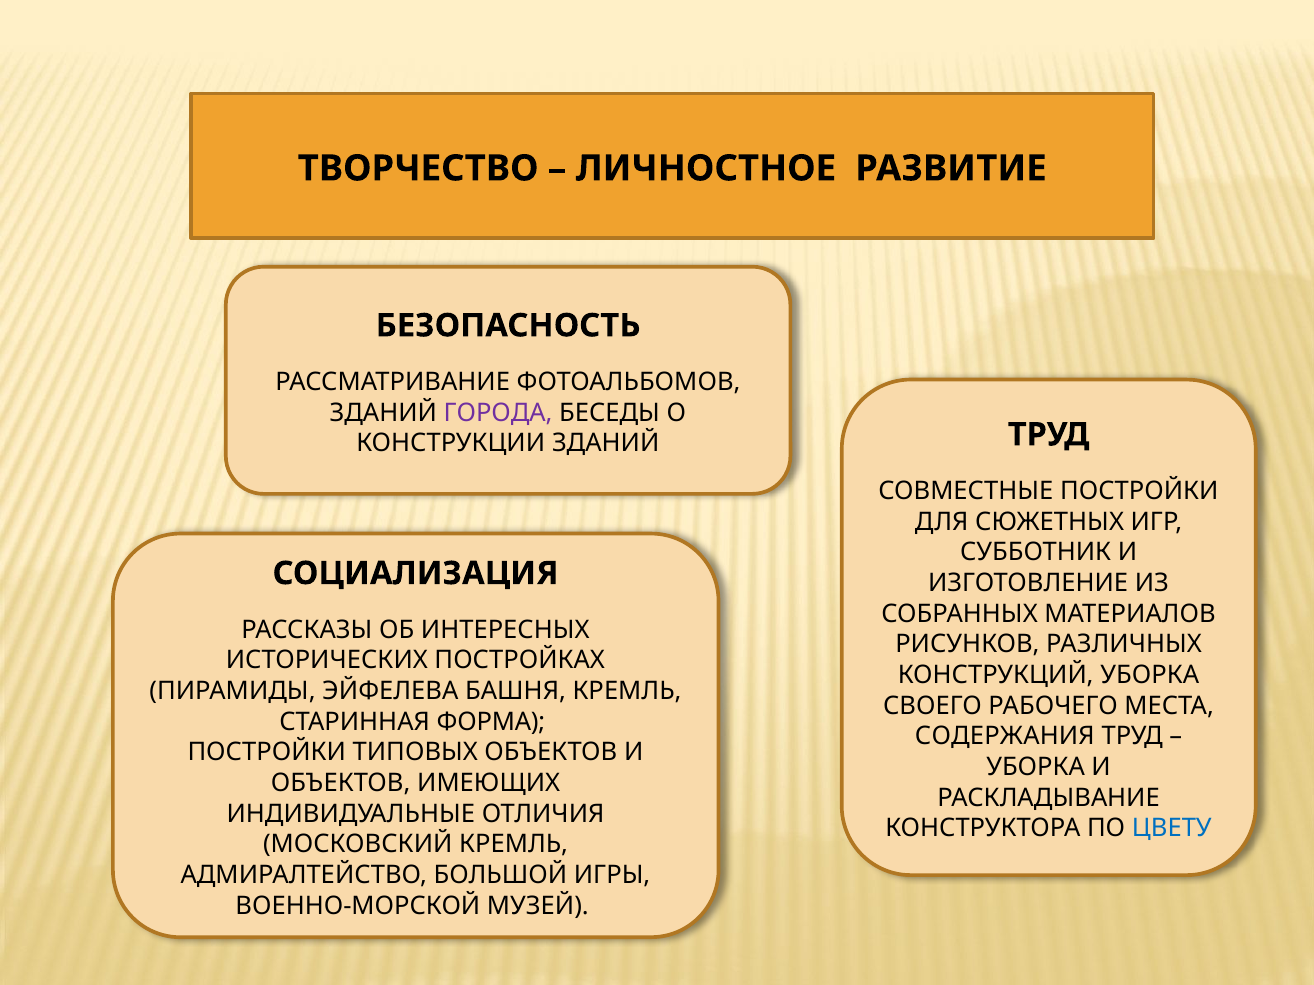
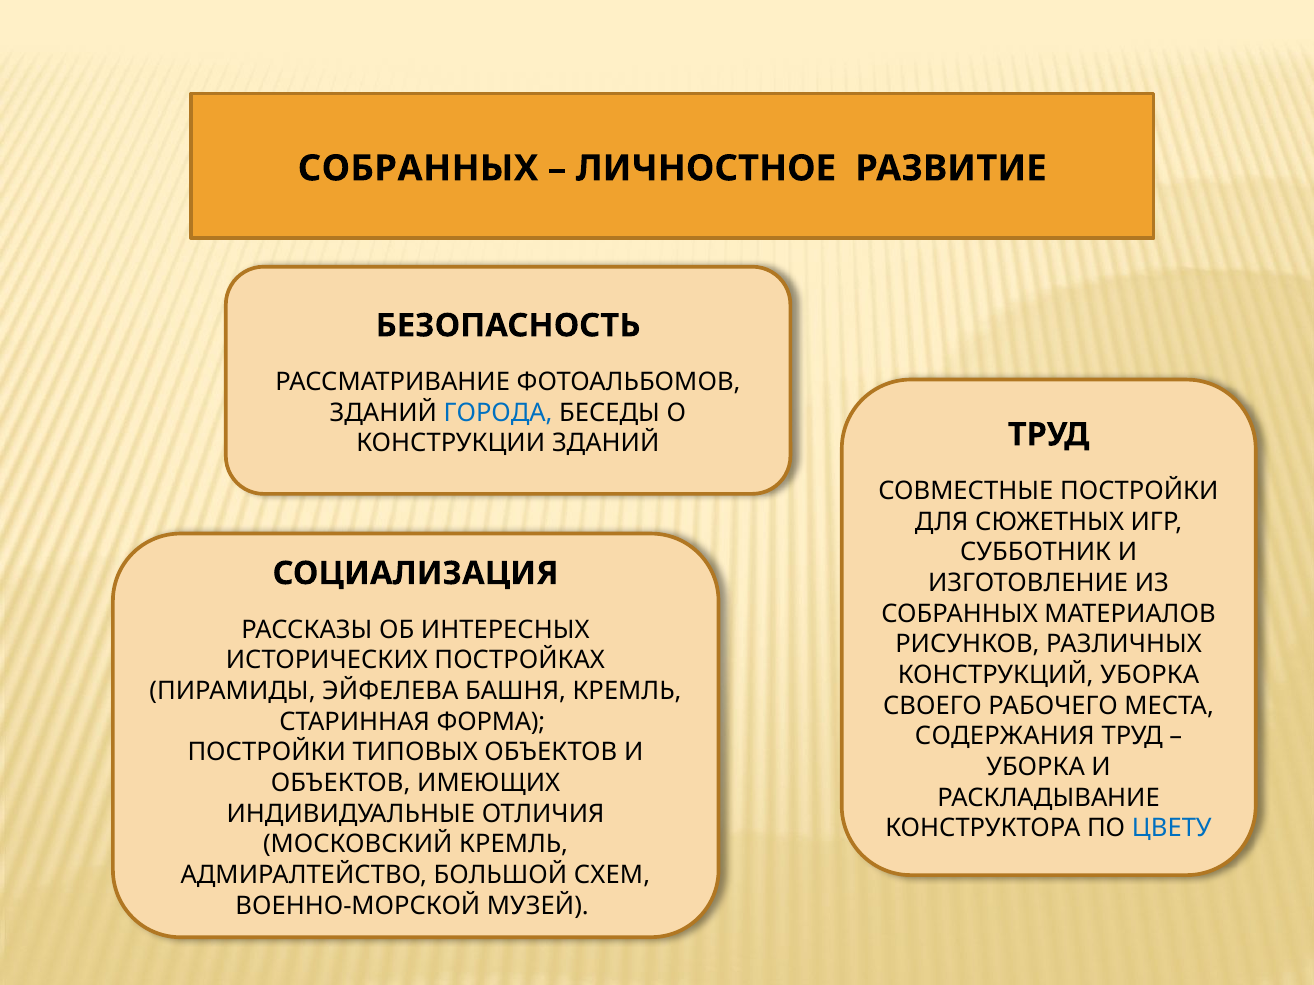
ТВОРЧЕСТВО: ТВОРЧЕСТВО -> СОБРАННЫХ (418, 168)
ГОРОДА colour: purple -> blue (498, 413)
ИГРЫ: ИГРЫ -> СХЕМ (612, 876)
